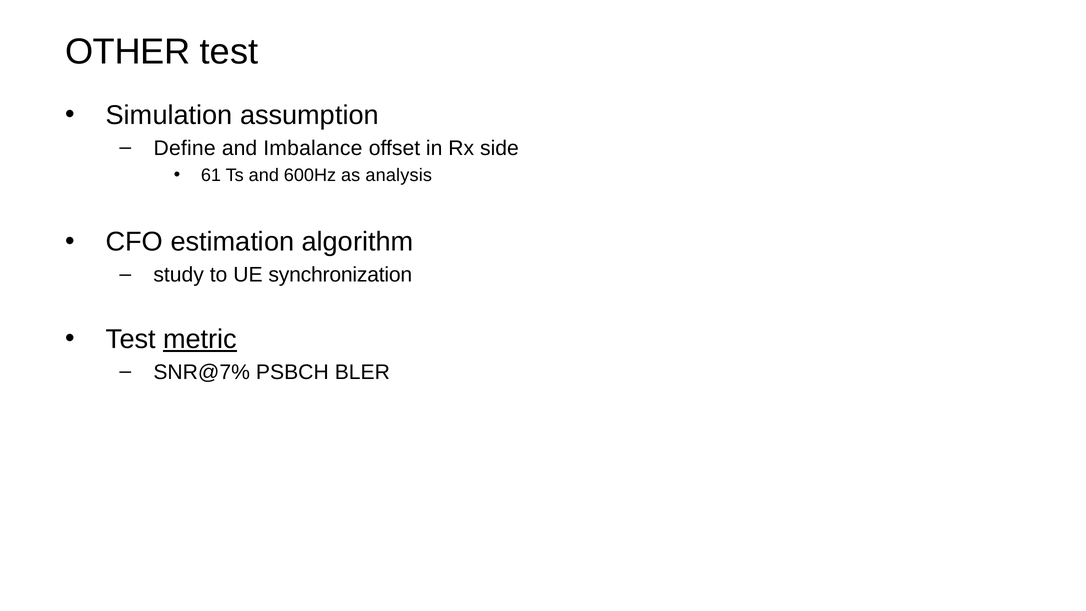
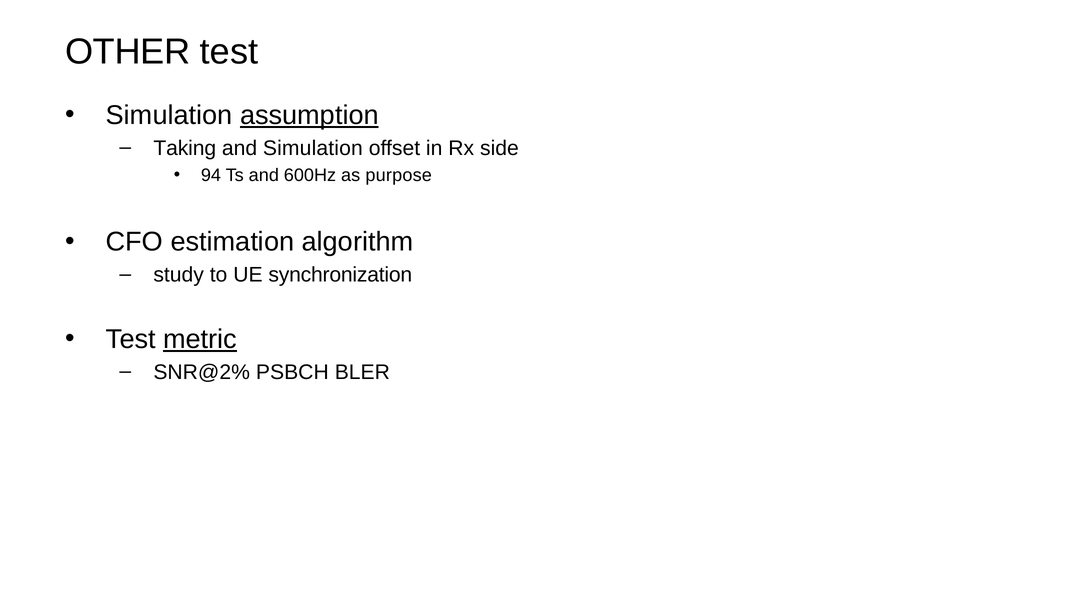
assumption underline: none -> present (309, 115)
Define: Define -> Taking (185, 148)
and Imbalance: Imbalance -> Simulation (313, 148)
61: 61 -> 94 (211, 175)
analysis: analysis -> purpose (399, 175)
SNR@7%: SNR@7% -> SNR@2% (202, 372)
